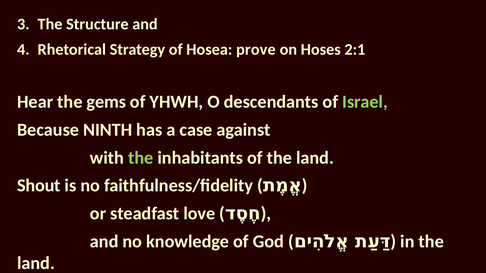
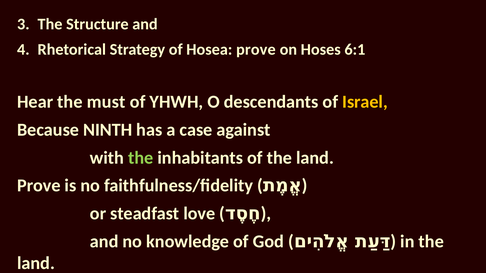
2:1: 2:1 -> 6:1 (355, 50)
gems: gems -> must (106, 102)
Israel colour: light green -> yellow (365, 102)
Shout: Shout -> Prove (39, 186)
